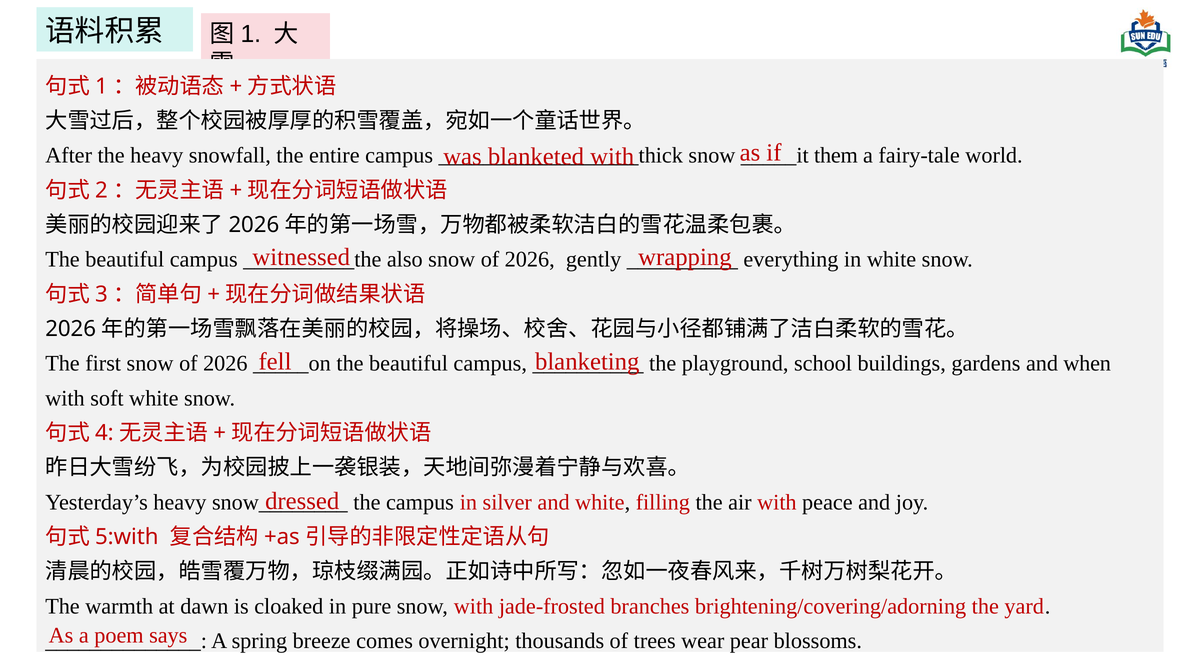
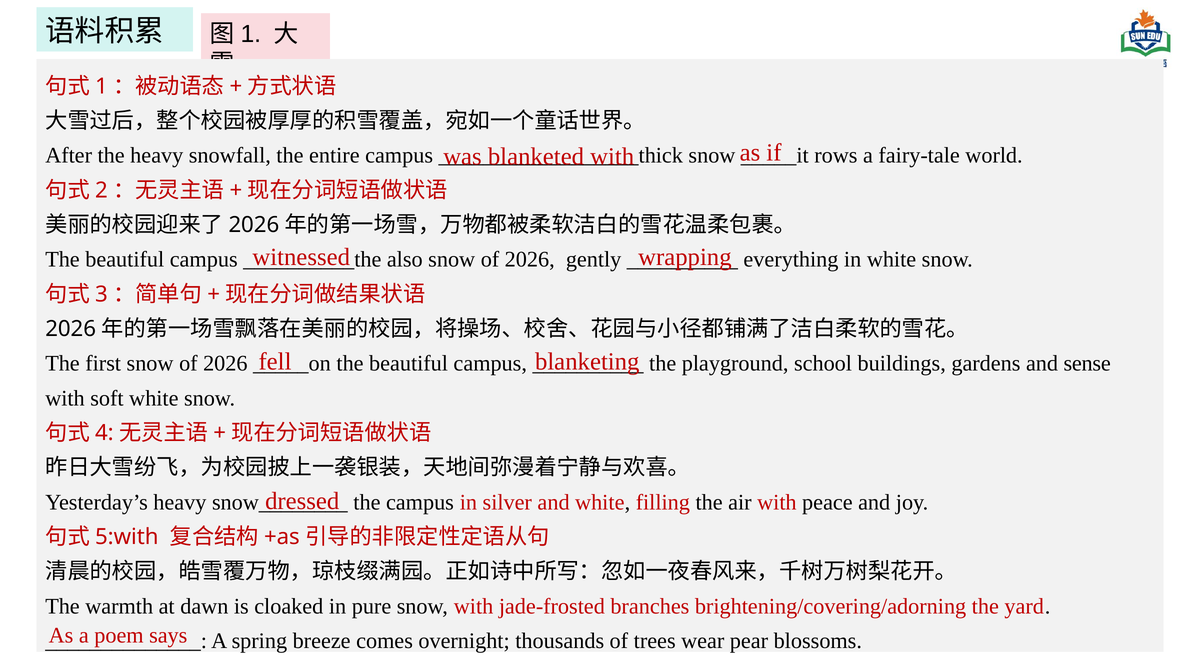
them: them -> rows (836, 156)
when: when -> sense (1087, 364)
